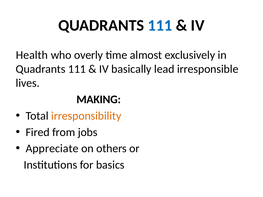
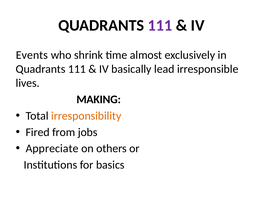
111 colour: blue -> purple (160, 25)
Health: Health -> Events (32, 55)
overly: overly -> shrink (89, 55)
